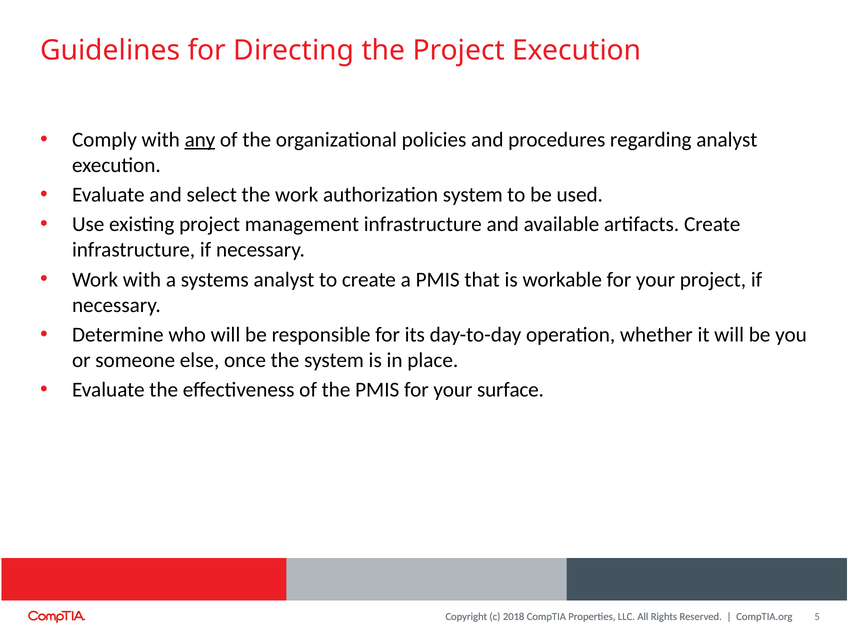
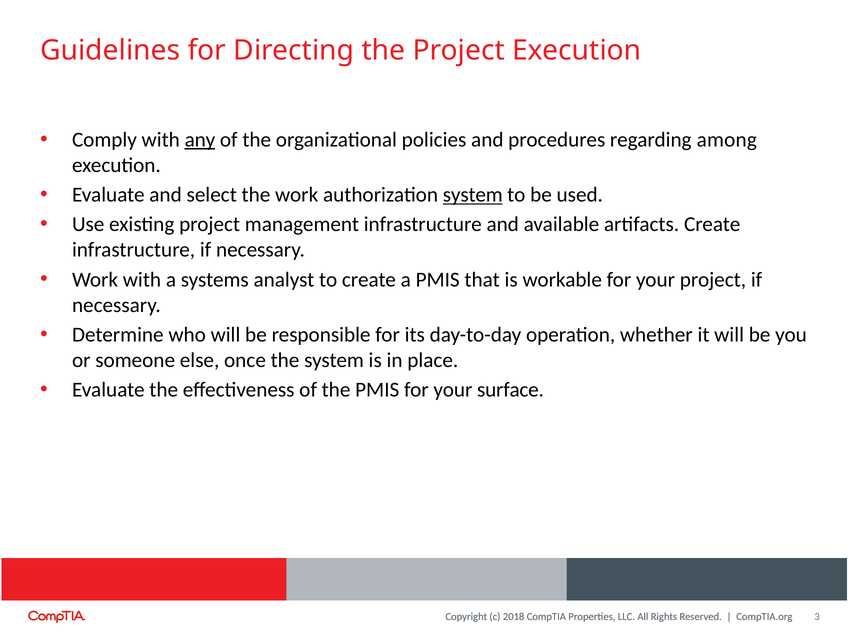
regarding analyst: analyst -> among (727, 140)
system underline: none -> present (473, 195)
5: 5 -> 3 (817, 617)
